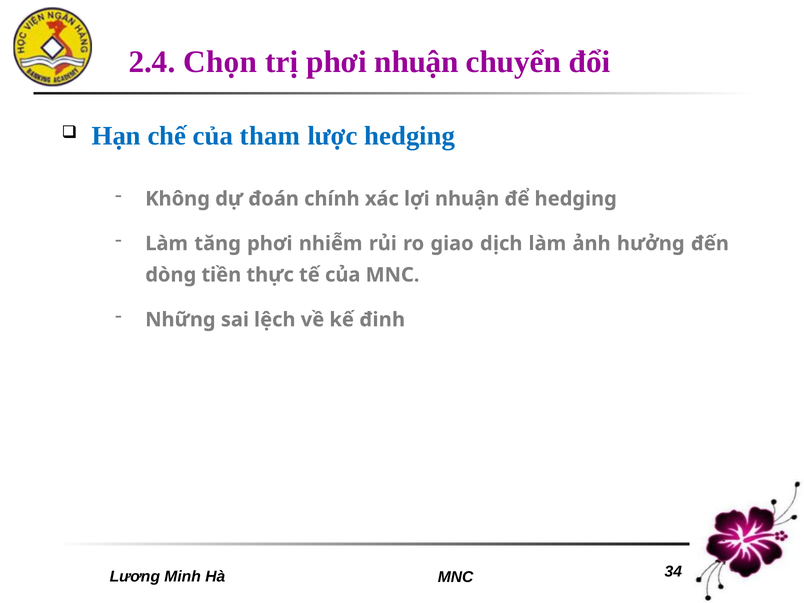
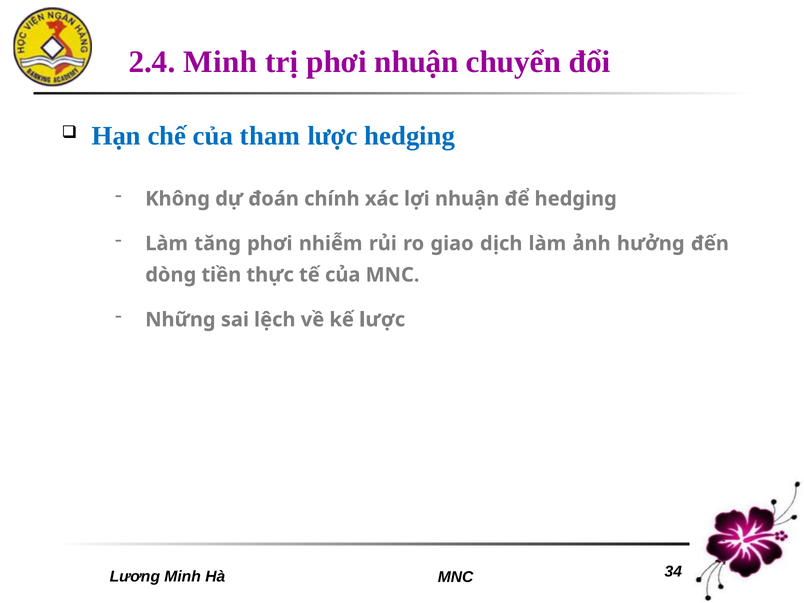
2.4 Chọn: Chọn -> Minh (220, 62)
kế định: định -> lược (382, 320)
